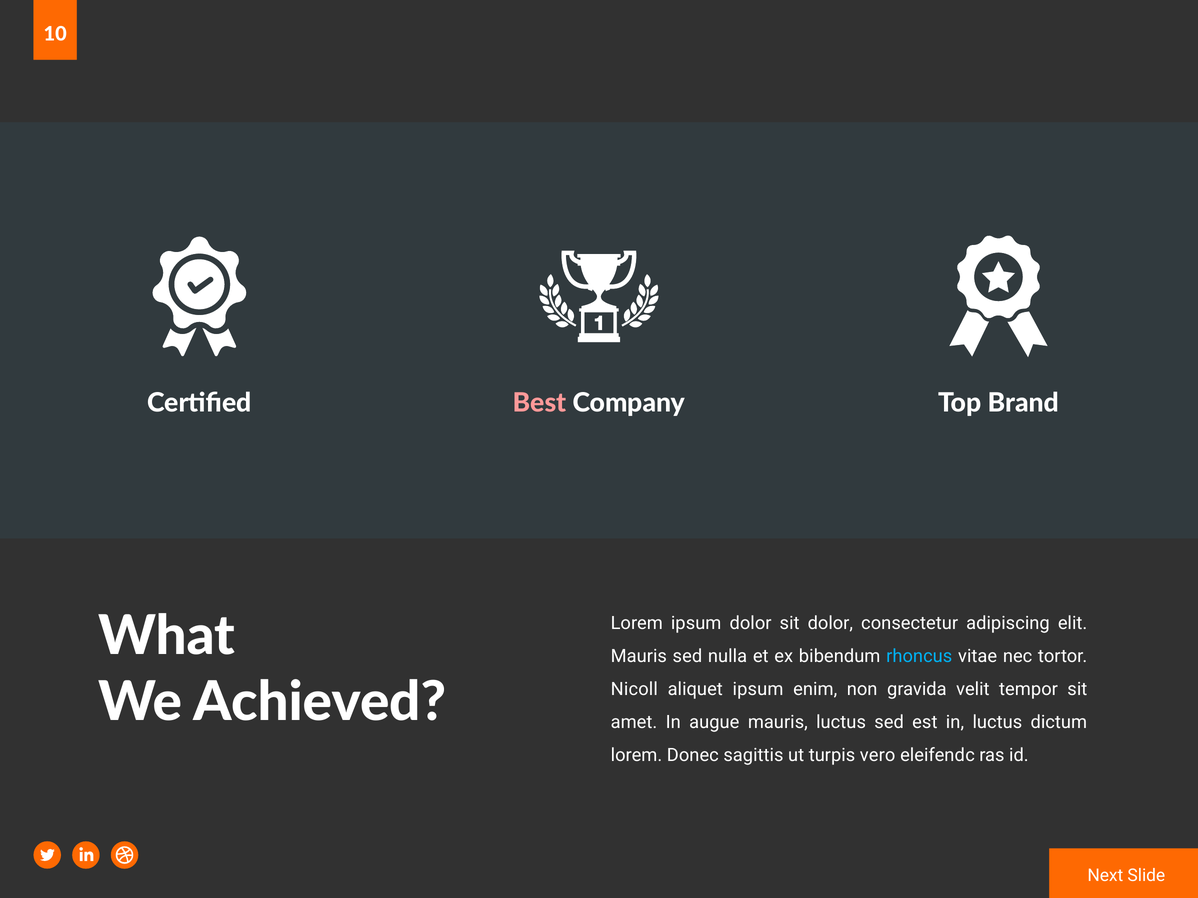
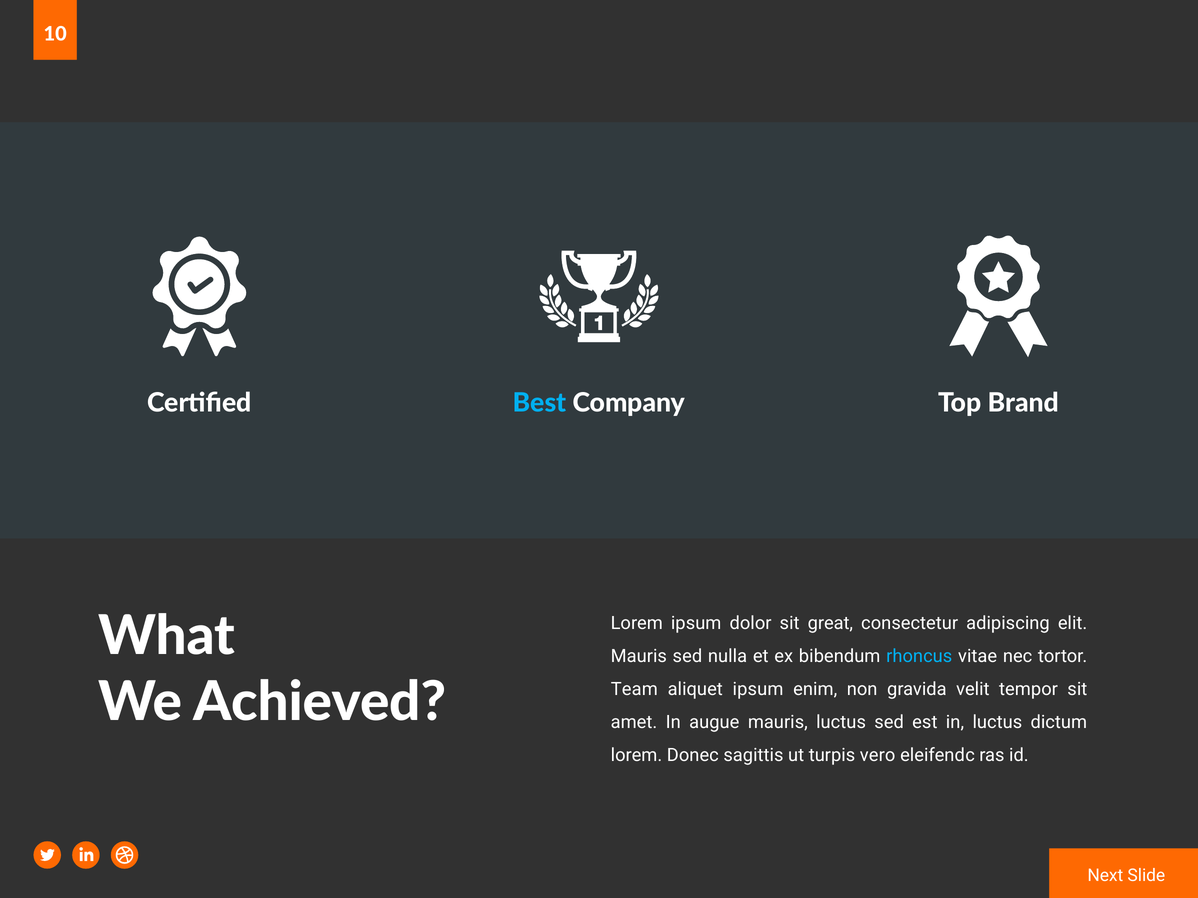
Best colour: pink -> light blue (540, 403)
sit dolor: dolor -> great (830, 624)
Nicoll: Nicoll -> Team (634, 690)
